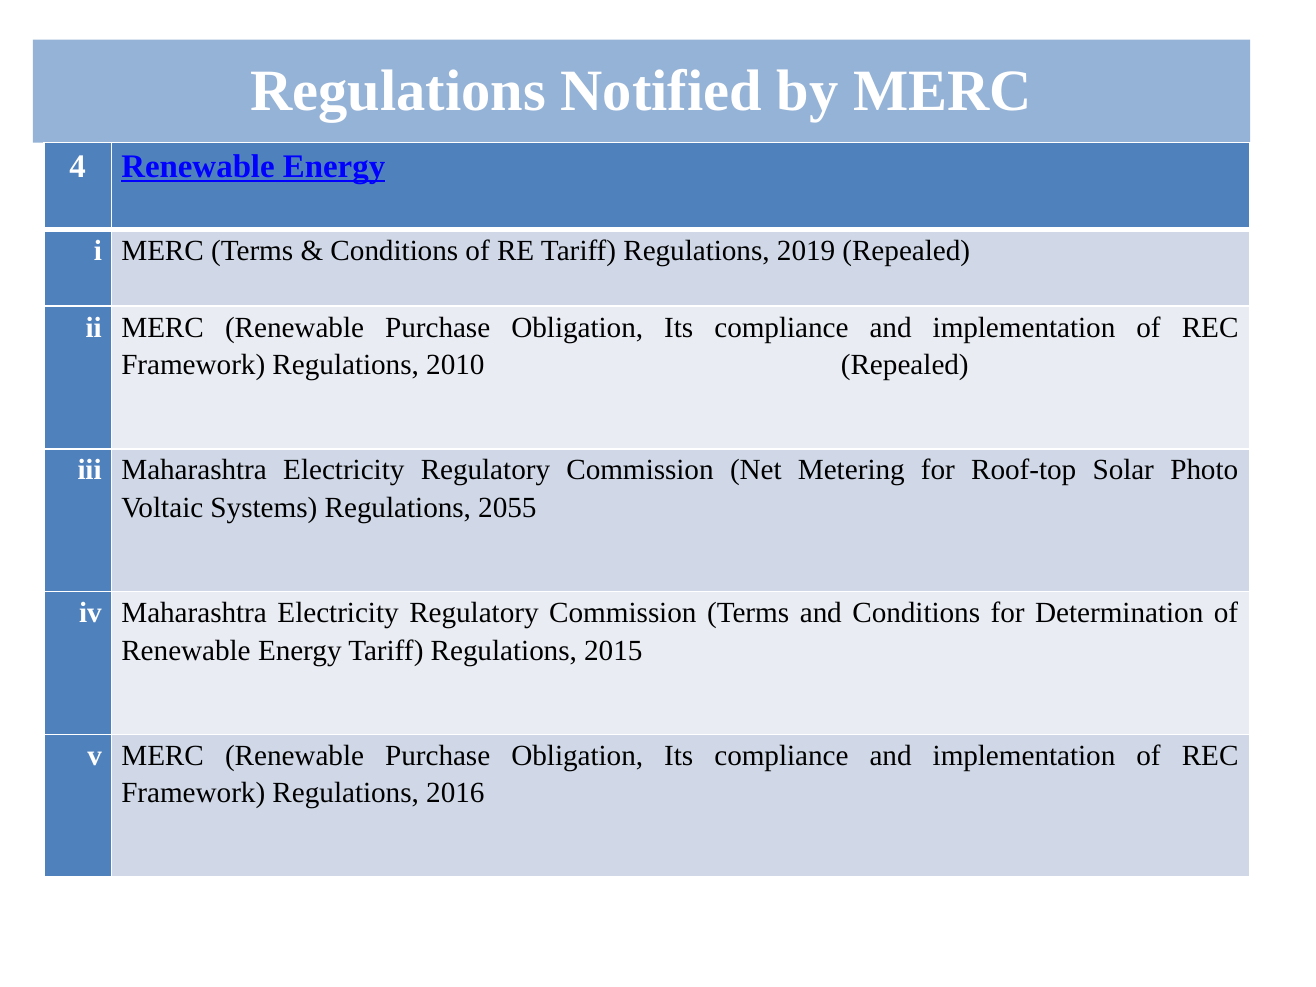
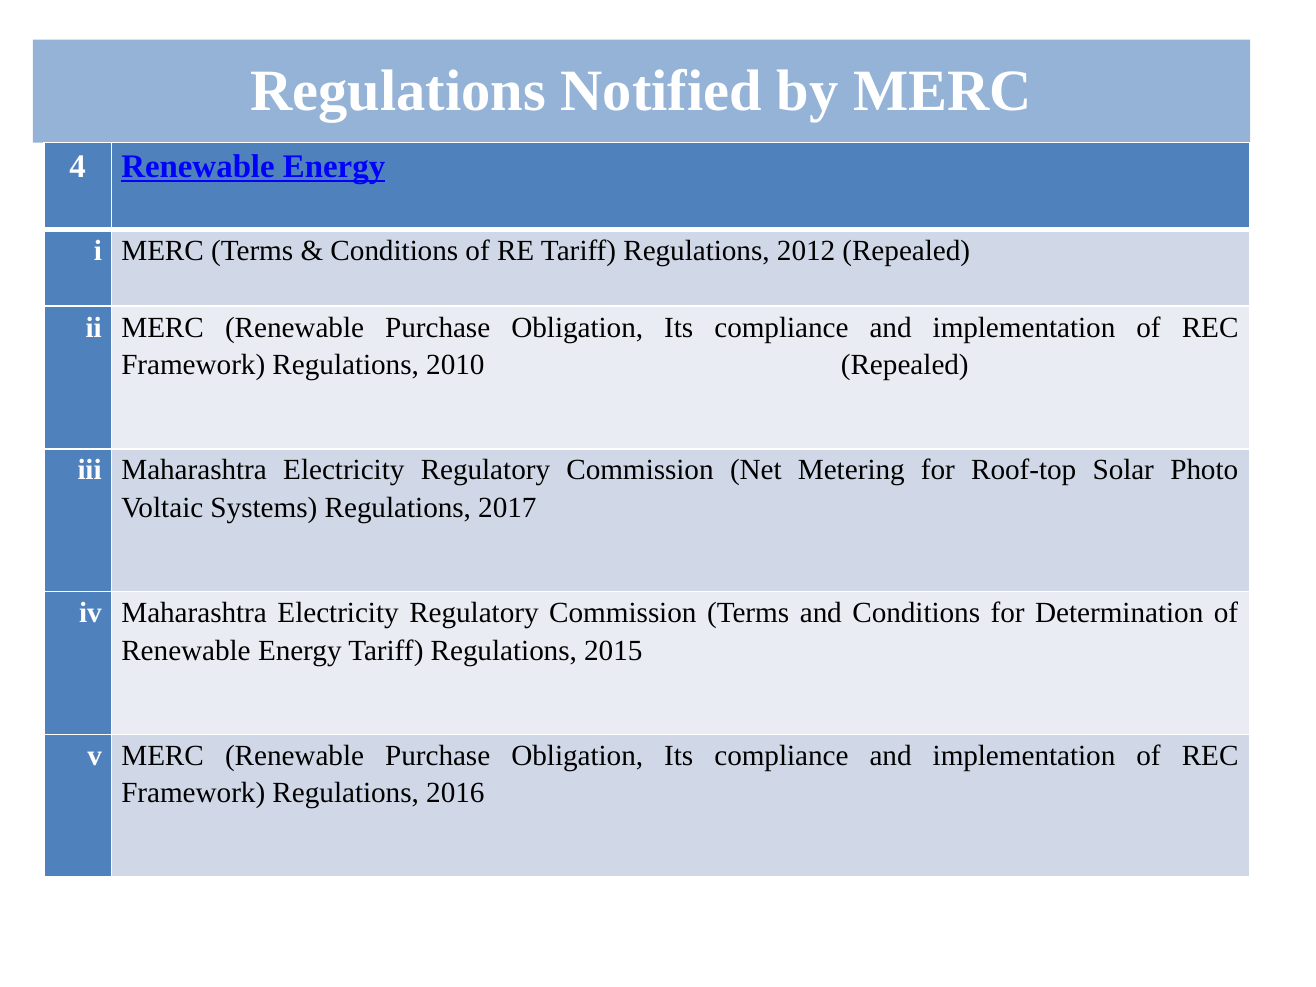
2019: 2019 -> 2012 (806, 251)
2055: 2055 -> 2017 (507, 508)
